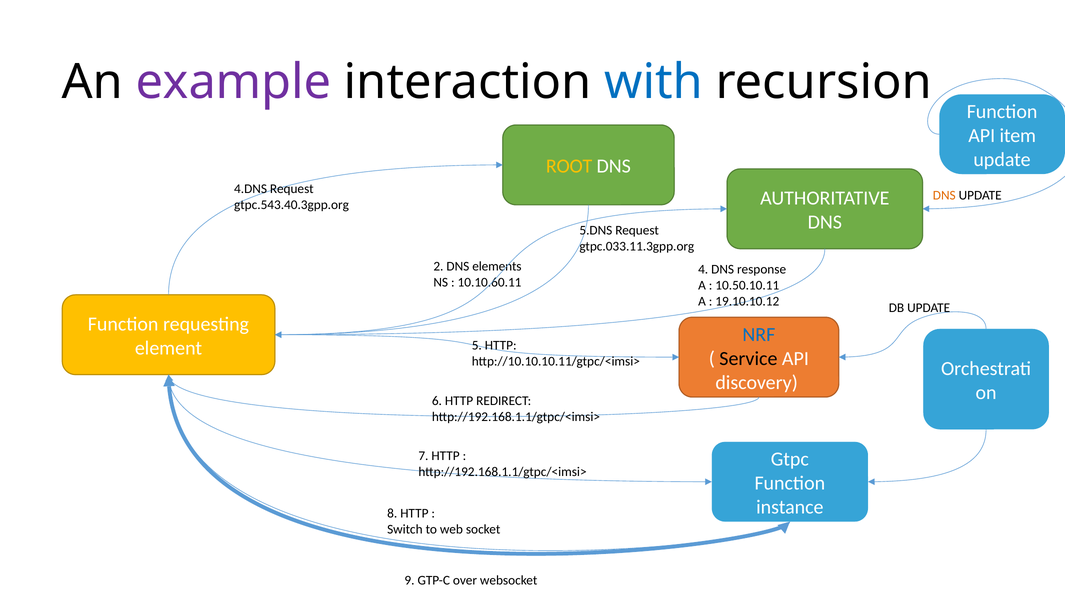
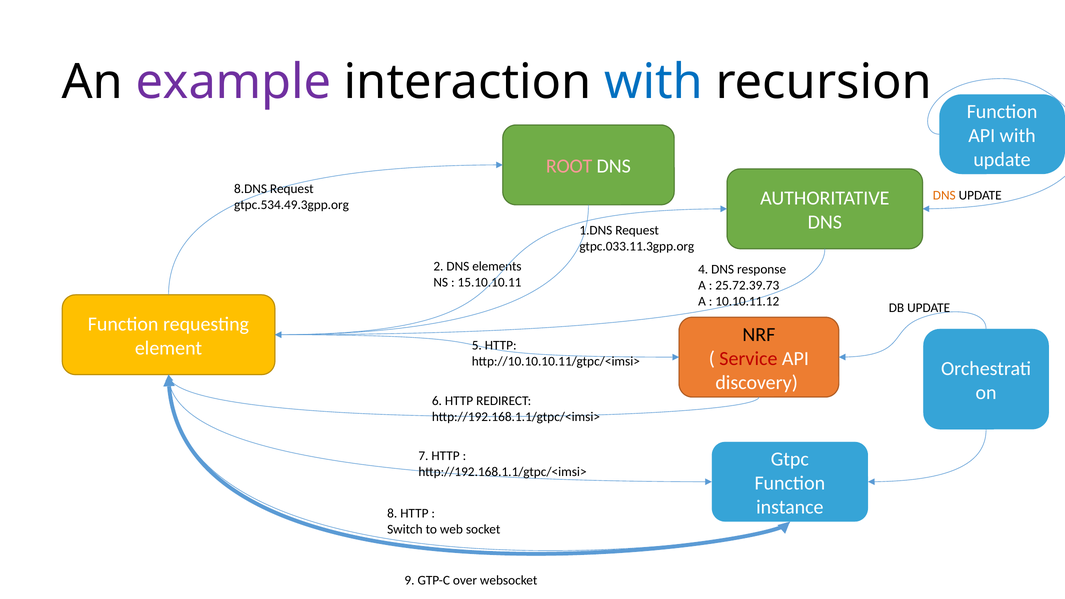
API item: item -> with (1018, 136)
ROOT colour: yellow -> pink (569, 166)
4.DNS: 4.DNS -> 8.DNS (251, 189)
gtpc.543.40.3gpp.org: gtpc.543.40.3gpp.org -> gtpc.534.49.3gpp.org (292, 205)
5.DNS: 5.DNS -> 1.DNS (596, 231)
10.10.60.11: 10.10.60.11 -> 15.10.10.11 (490, 282)
10.50.10.11: 10.50.10.11 -> 25.72.39.73 (747, 285)
19.10.10.12: 19.10.10.12 -> 10.10.11.12 (747, 301)
NRF colour: blue -> black (759, 335)
Service colour: black -> red (748, 359)
